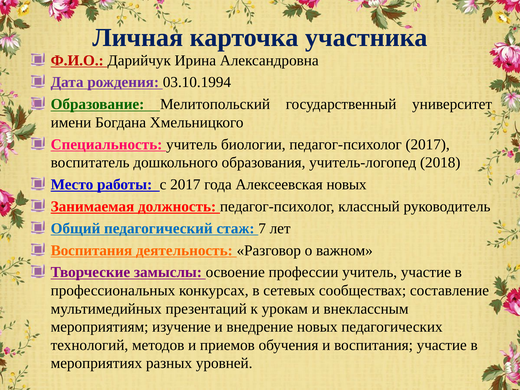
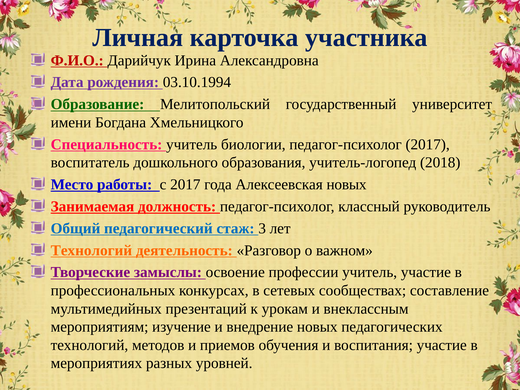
7: 7 -> 3 (262, 228)
Воспитания: Воспитания -> Технологий (91, 250)
